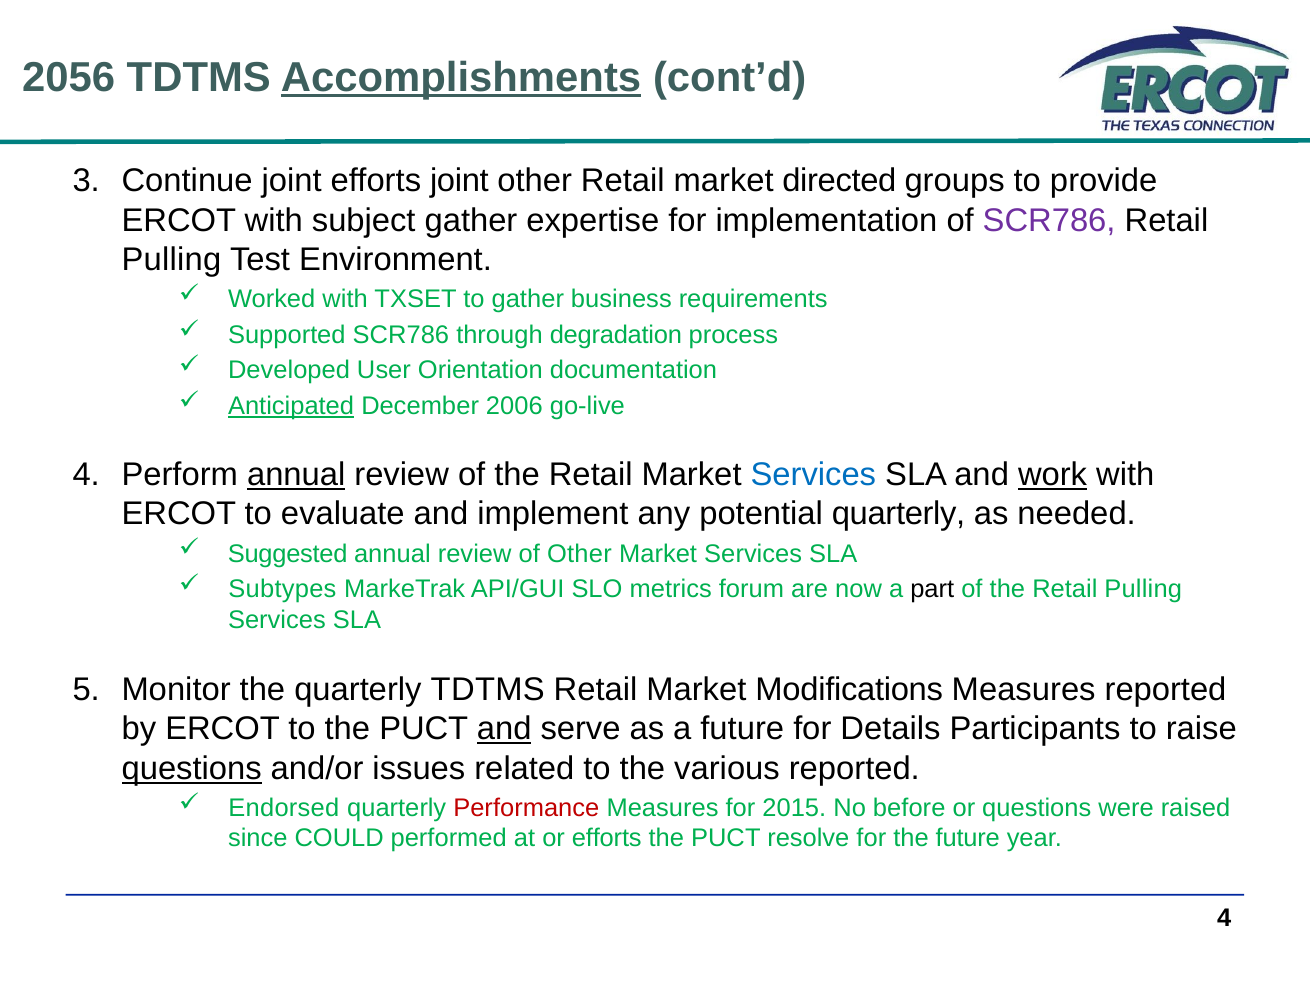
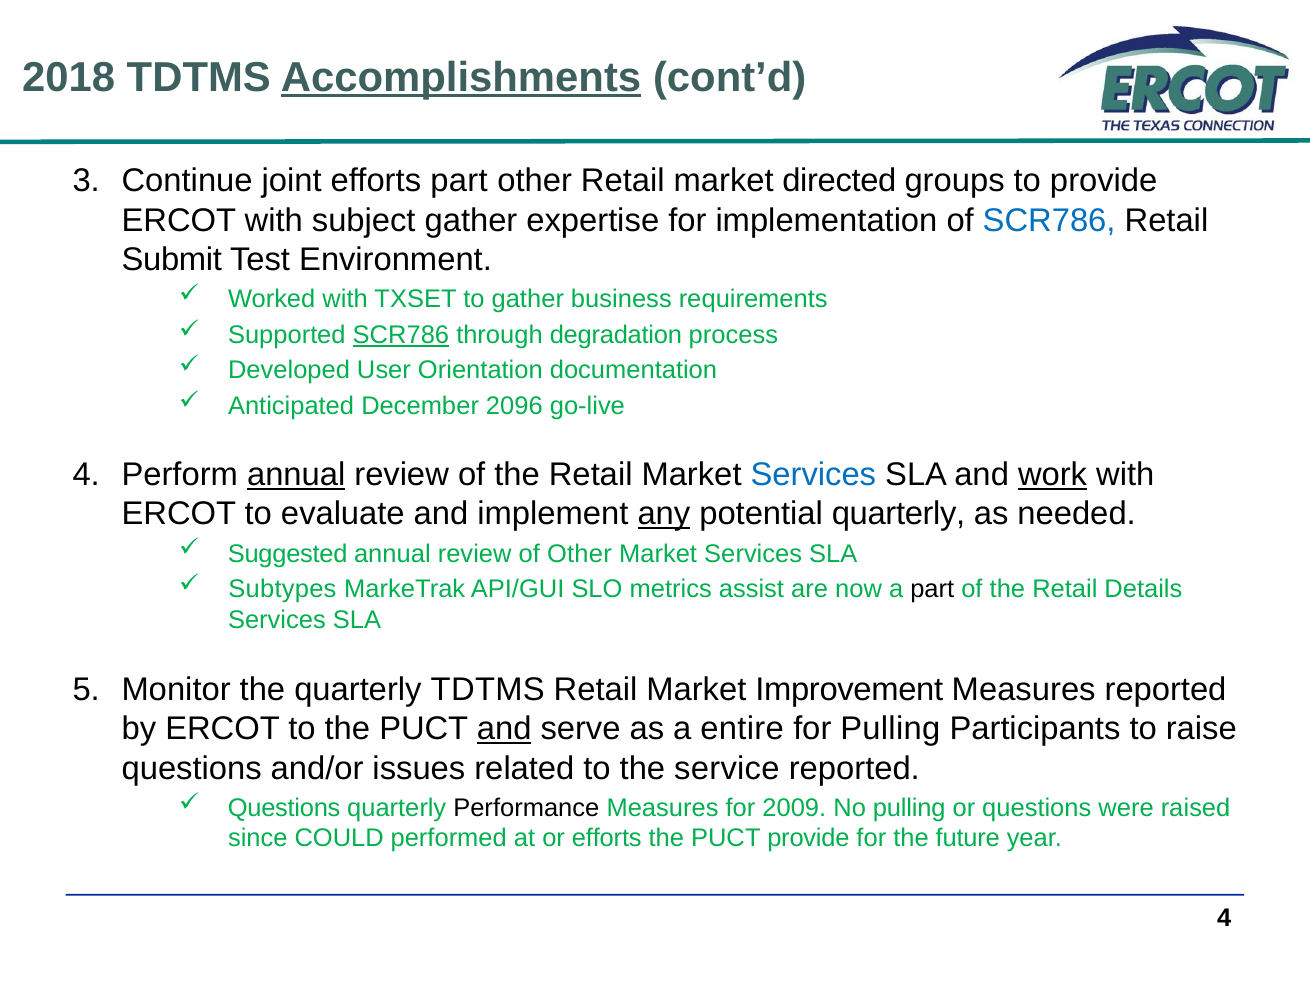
2056: 2056 -> 2018 (69, 77)
efforts joint: joint -> part (459, 181)
SCR786 colour: purple -> blue (1049, 220)
Pulling: Pulling -> Submit (172, 260)
SCR786 underline: none -> present (401, 335)
Anticipated underline: present -> none (291, 406)
2006: 2006 -> 2096 (514, 406)
any underline: none -> present (664, 514)
forum: forum -> assist (751, 590)
the Retail Pulling: Pulling -> Details (1143, 590)
Modifications: Modifications -> Improvement (849, 690)
a future: future -> entire (742, 730)
for Details: Details -> Pulling (890, 730)
questions underline: present -> none (192, 769)
various: various -> service (727, 769)
Endorsed: Endorsed -> Questions (284, 808)
Performance colour: red -> black (526, 808)
2015: 2015 -> 2009 (794, 808)
No before: before -> pulling (909, 808)
PUCT resolve: resolve -> provide (808, 839)
